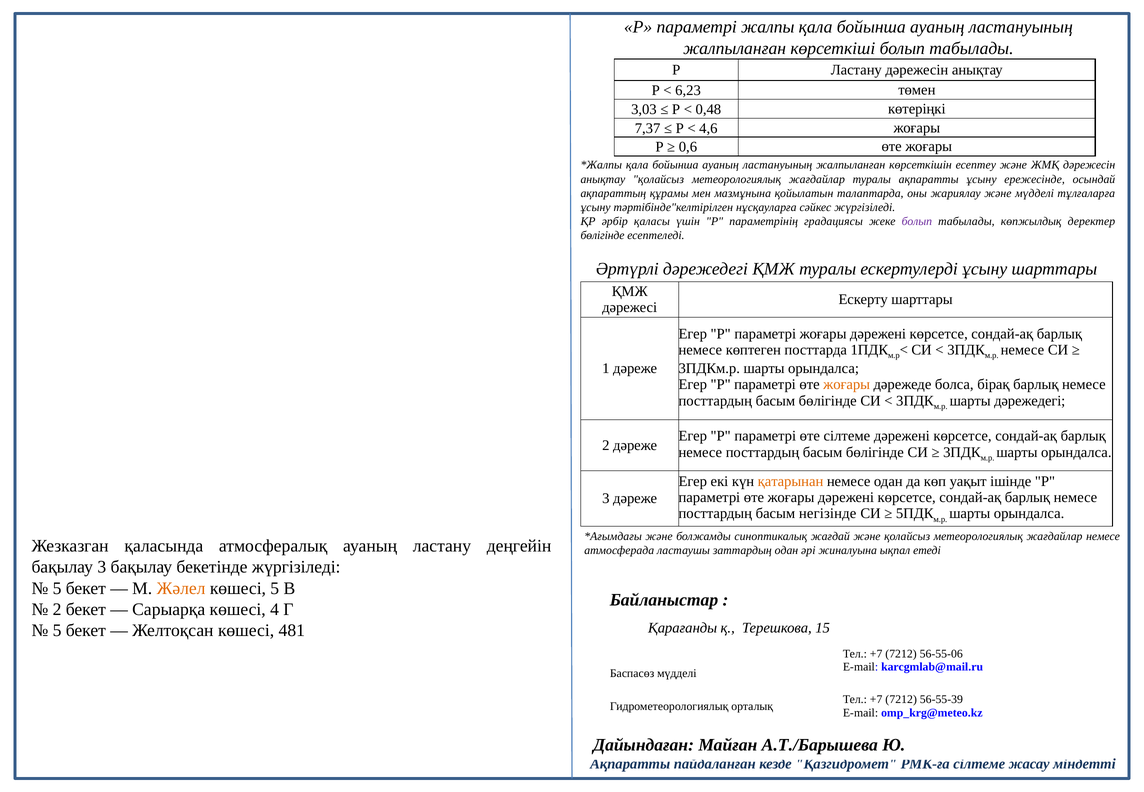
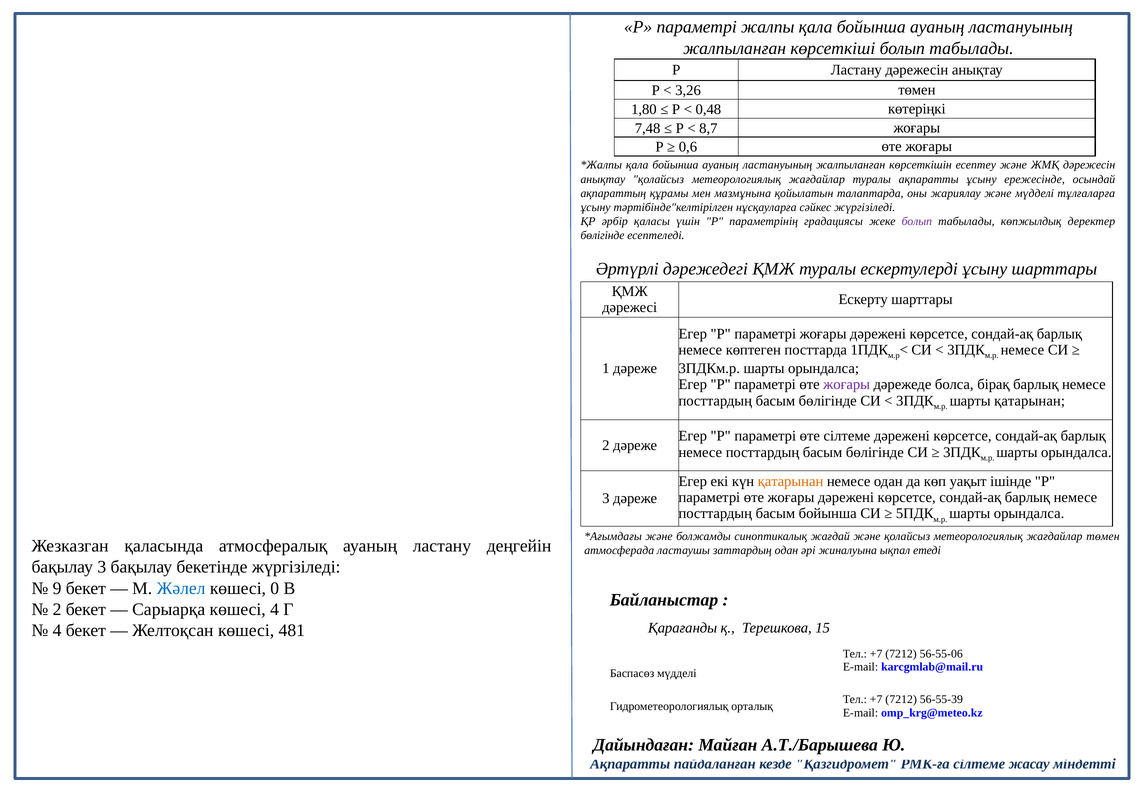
6,23: 6,23 -> 3,26 (688, 91)
3,03: 3,03 -> 1,80 (644, 109)
7,37: 7,37 -> 7,48 (648, 128)
4,6: 4,6 -> 8,7 (708, 128)
жоғары colour: orange -> purple (847, 385)
шарты дәрежедегі: дәрежедегі -> қатарынан (1030, 401)
басым негізінде: негізінде -> бойынша (828, 514)
жағдайлар немесе: немесе -> төмен (1103, 537)
5: 5 -> 9 (57, 588)
Жәлел colour: orange -> blue (181, 588)
көшесі 5: 5 -> 0 (275, 588)
5: 5 -> 4 (57, 630)
